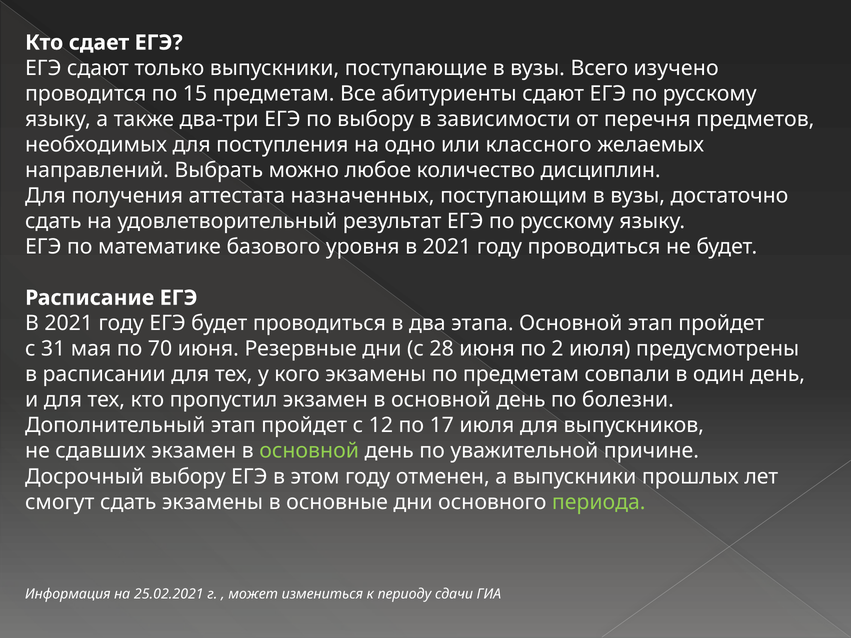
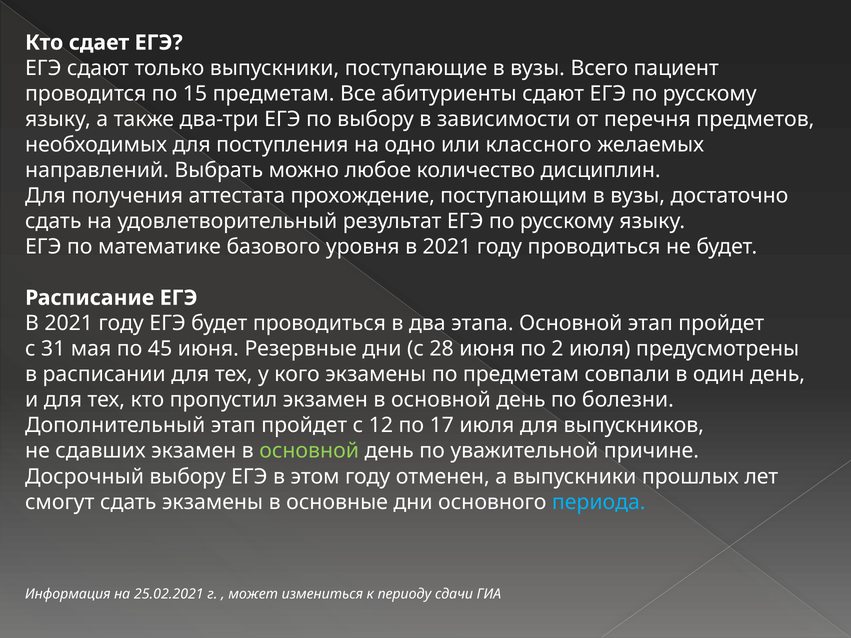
изучено: изучено -> пациент (676, 68)
назначенных: назначенных -> прохождение (363, 196)
70: 70 -> 45 (160, 349)
периода colour: light green -> light blue (599, 502)
